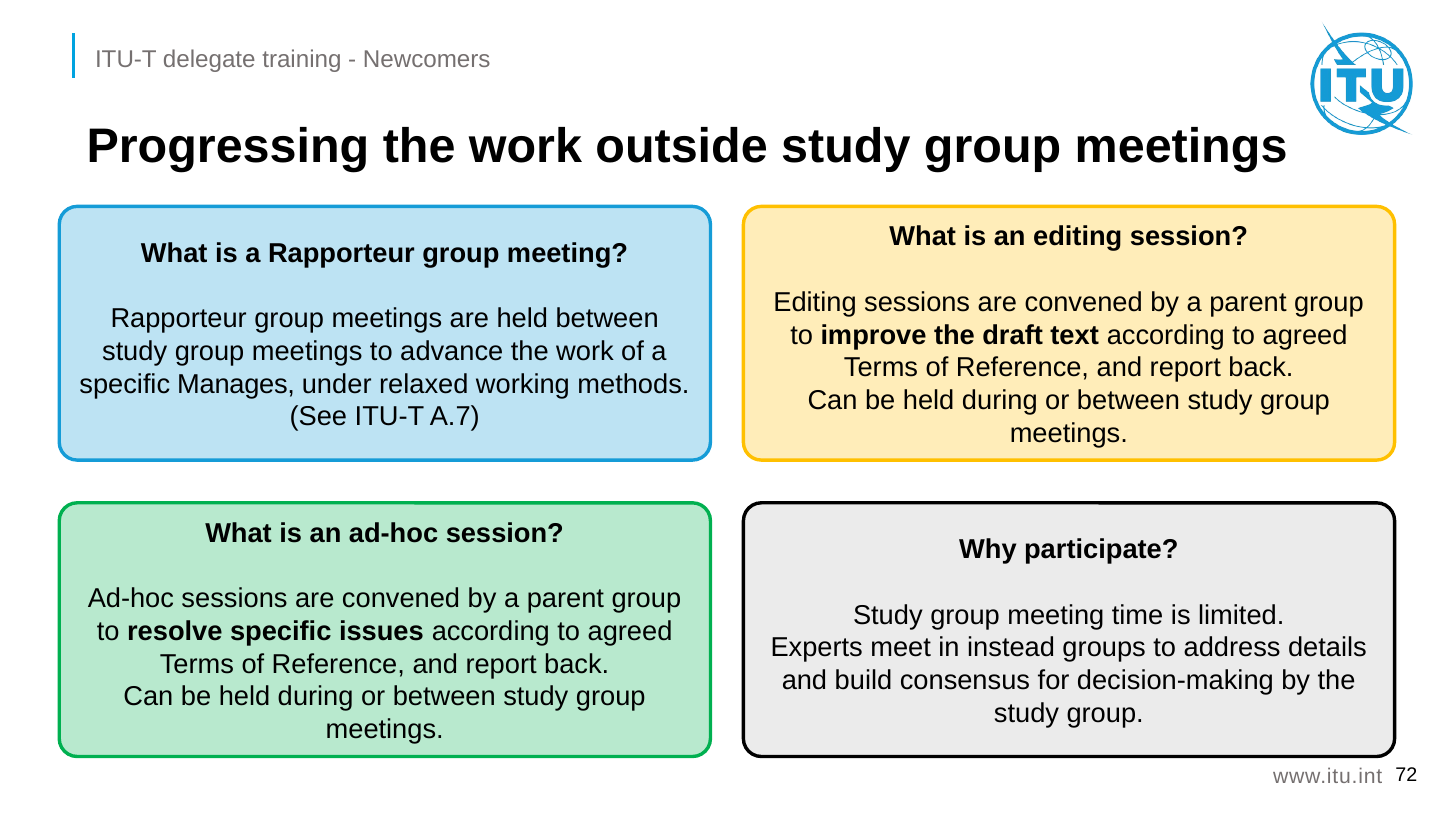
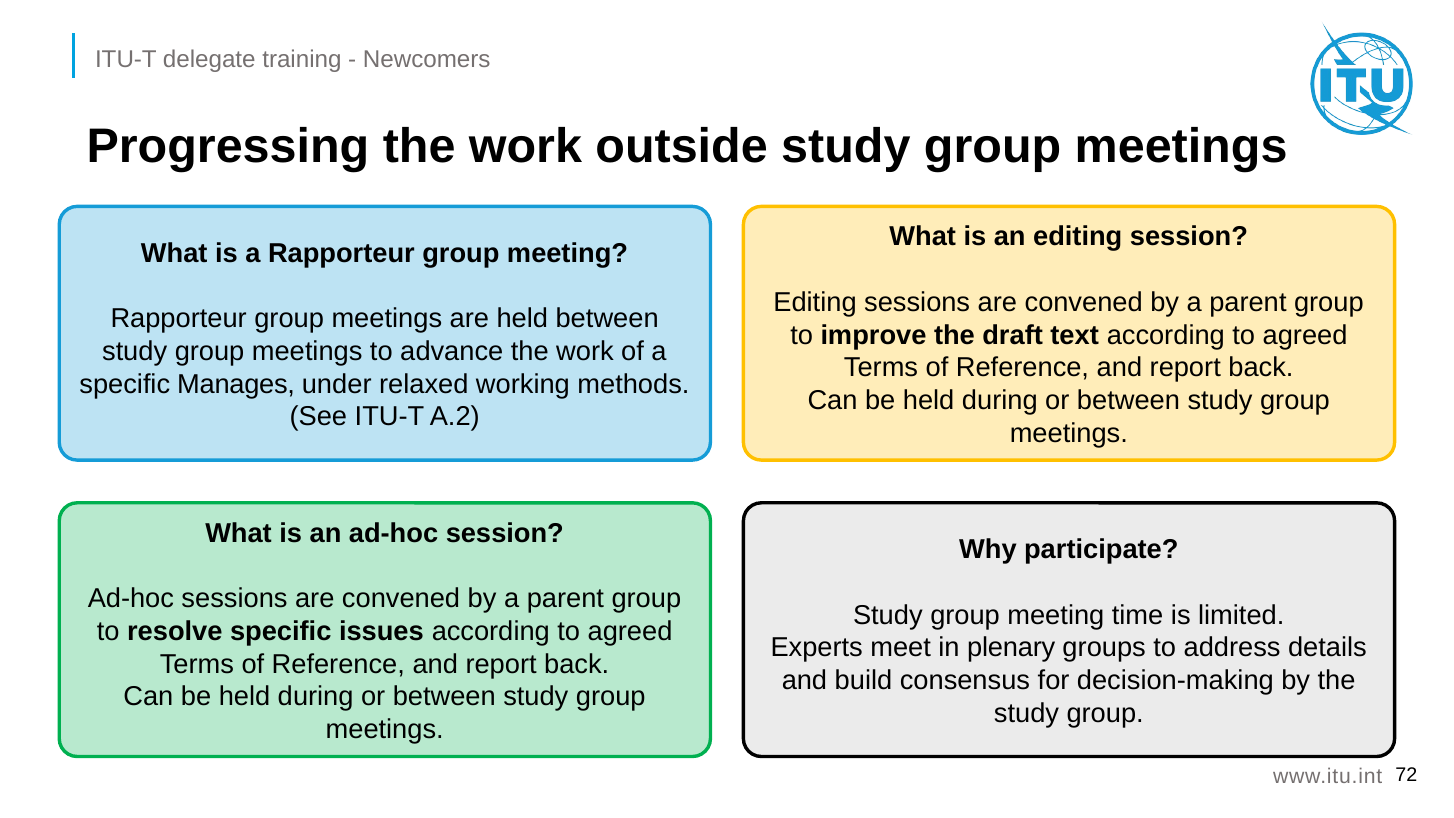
A.7: A.7 -> A.2 (455, 417)
instead: instead -> plenary (1011, 648)
